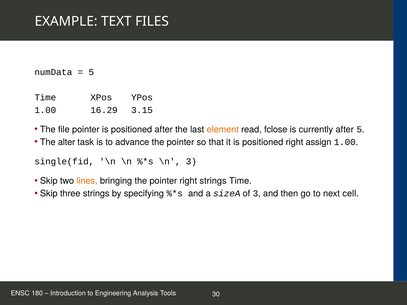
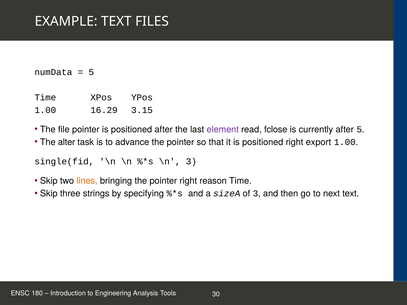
element colour: orange -> purple (223, 130)
assign: assign -> export (318, 142)
right strings: strings -> reason (213, 181)
next cell: cell -> text (351, 194)
